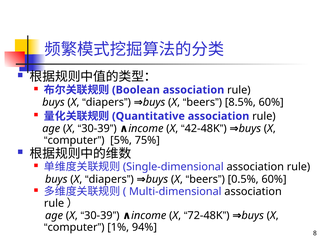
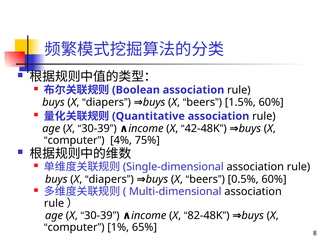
8.5%: 8.5% -> 1.5% (240, 102)
5%: 5% -> 4% (121, 140)
72-48K: 72-48K -> 82-48K (205, 216)
94%: 94% -> 65% (144, 227)
